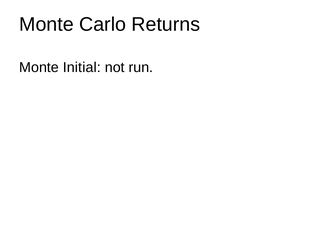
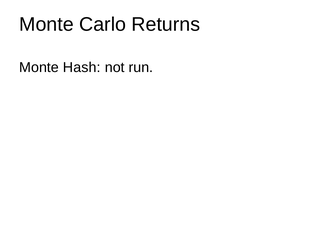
Initial: Initial -> Hash (82, 67)
